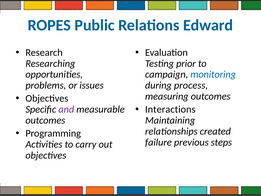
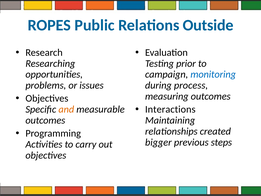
Edward: Edward -> Outside (208, 25)
and colour: purple -> orange (66, 109)
failure: failure -> bigger (158, 142)
